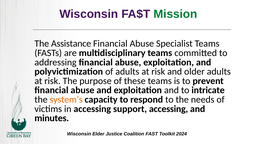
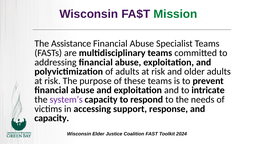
system’s colour: orange -> purple (66, 100)
support accessing: accessing -> response (169, 109)
minutes: minutes -> capacity (52, 119)
